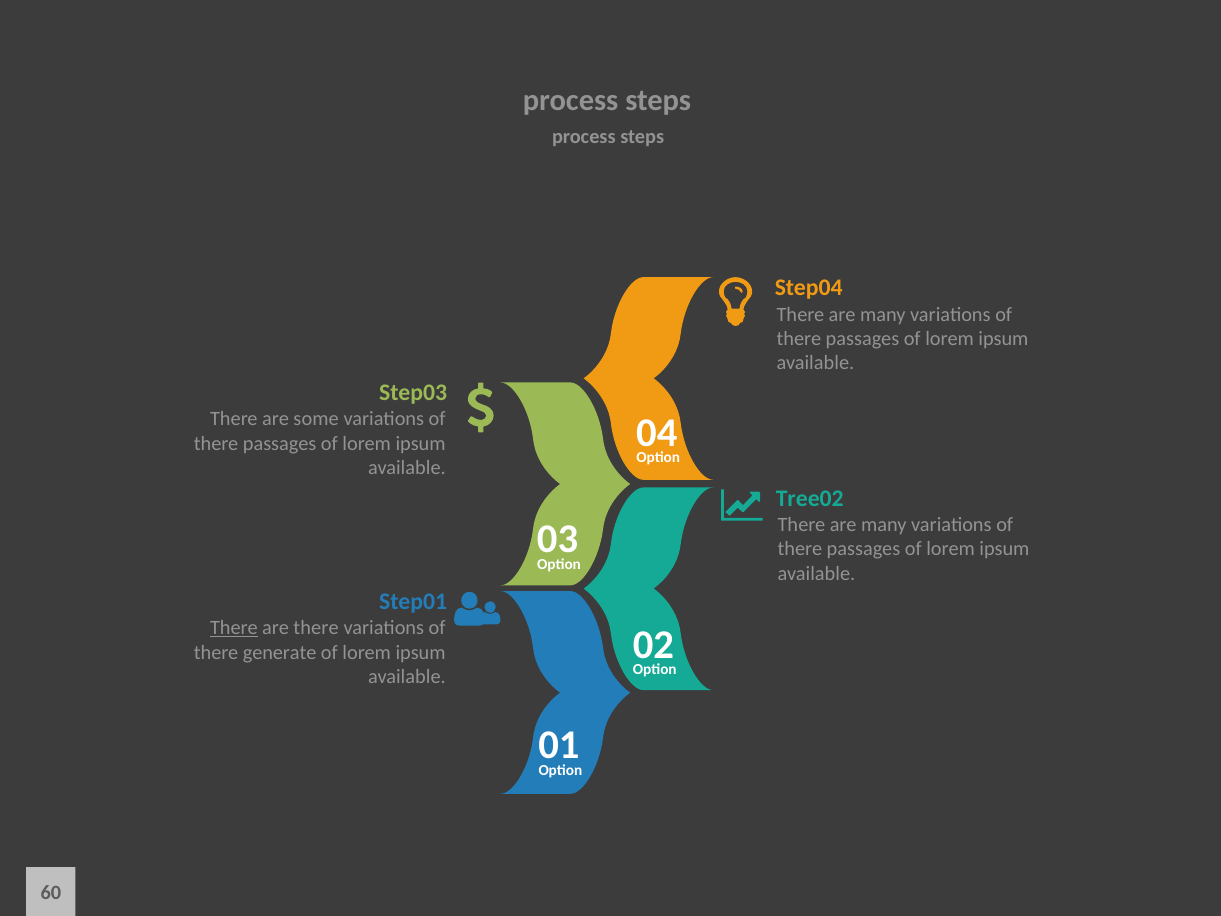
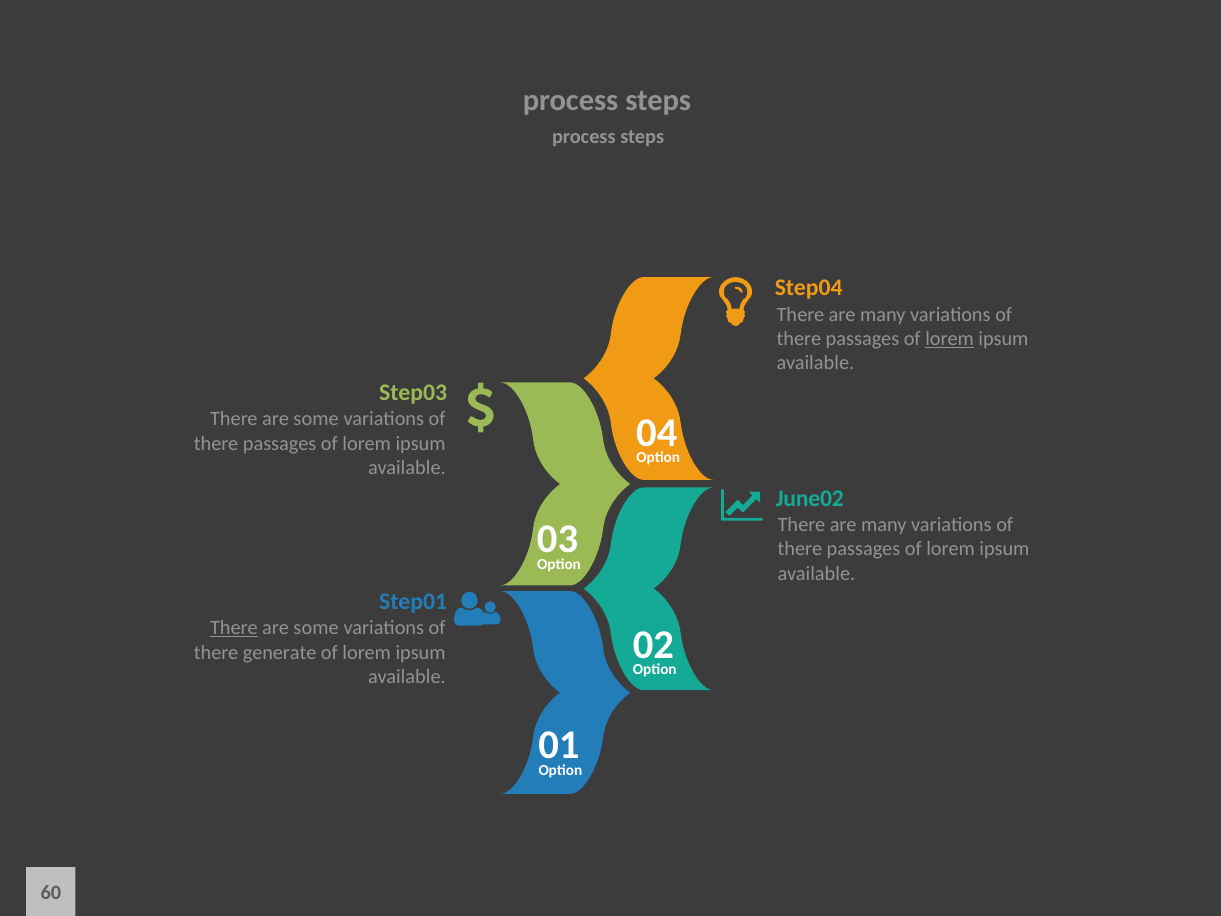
lorem underline: none -> present (950, 339)
Tree02: Tree02 -> June02 (810, 498)
there: there -> some (316, 628)
